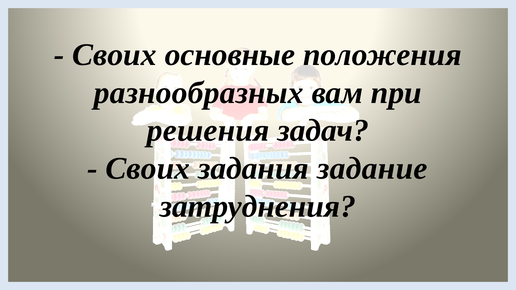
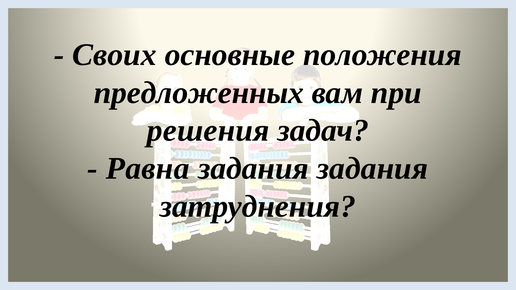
разнообразных: разнообразных -> предложенных (199, 93)
Своих: Своих -> Равна (148, 169)
задания задание: задание -> задания (372, 169)
